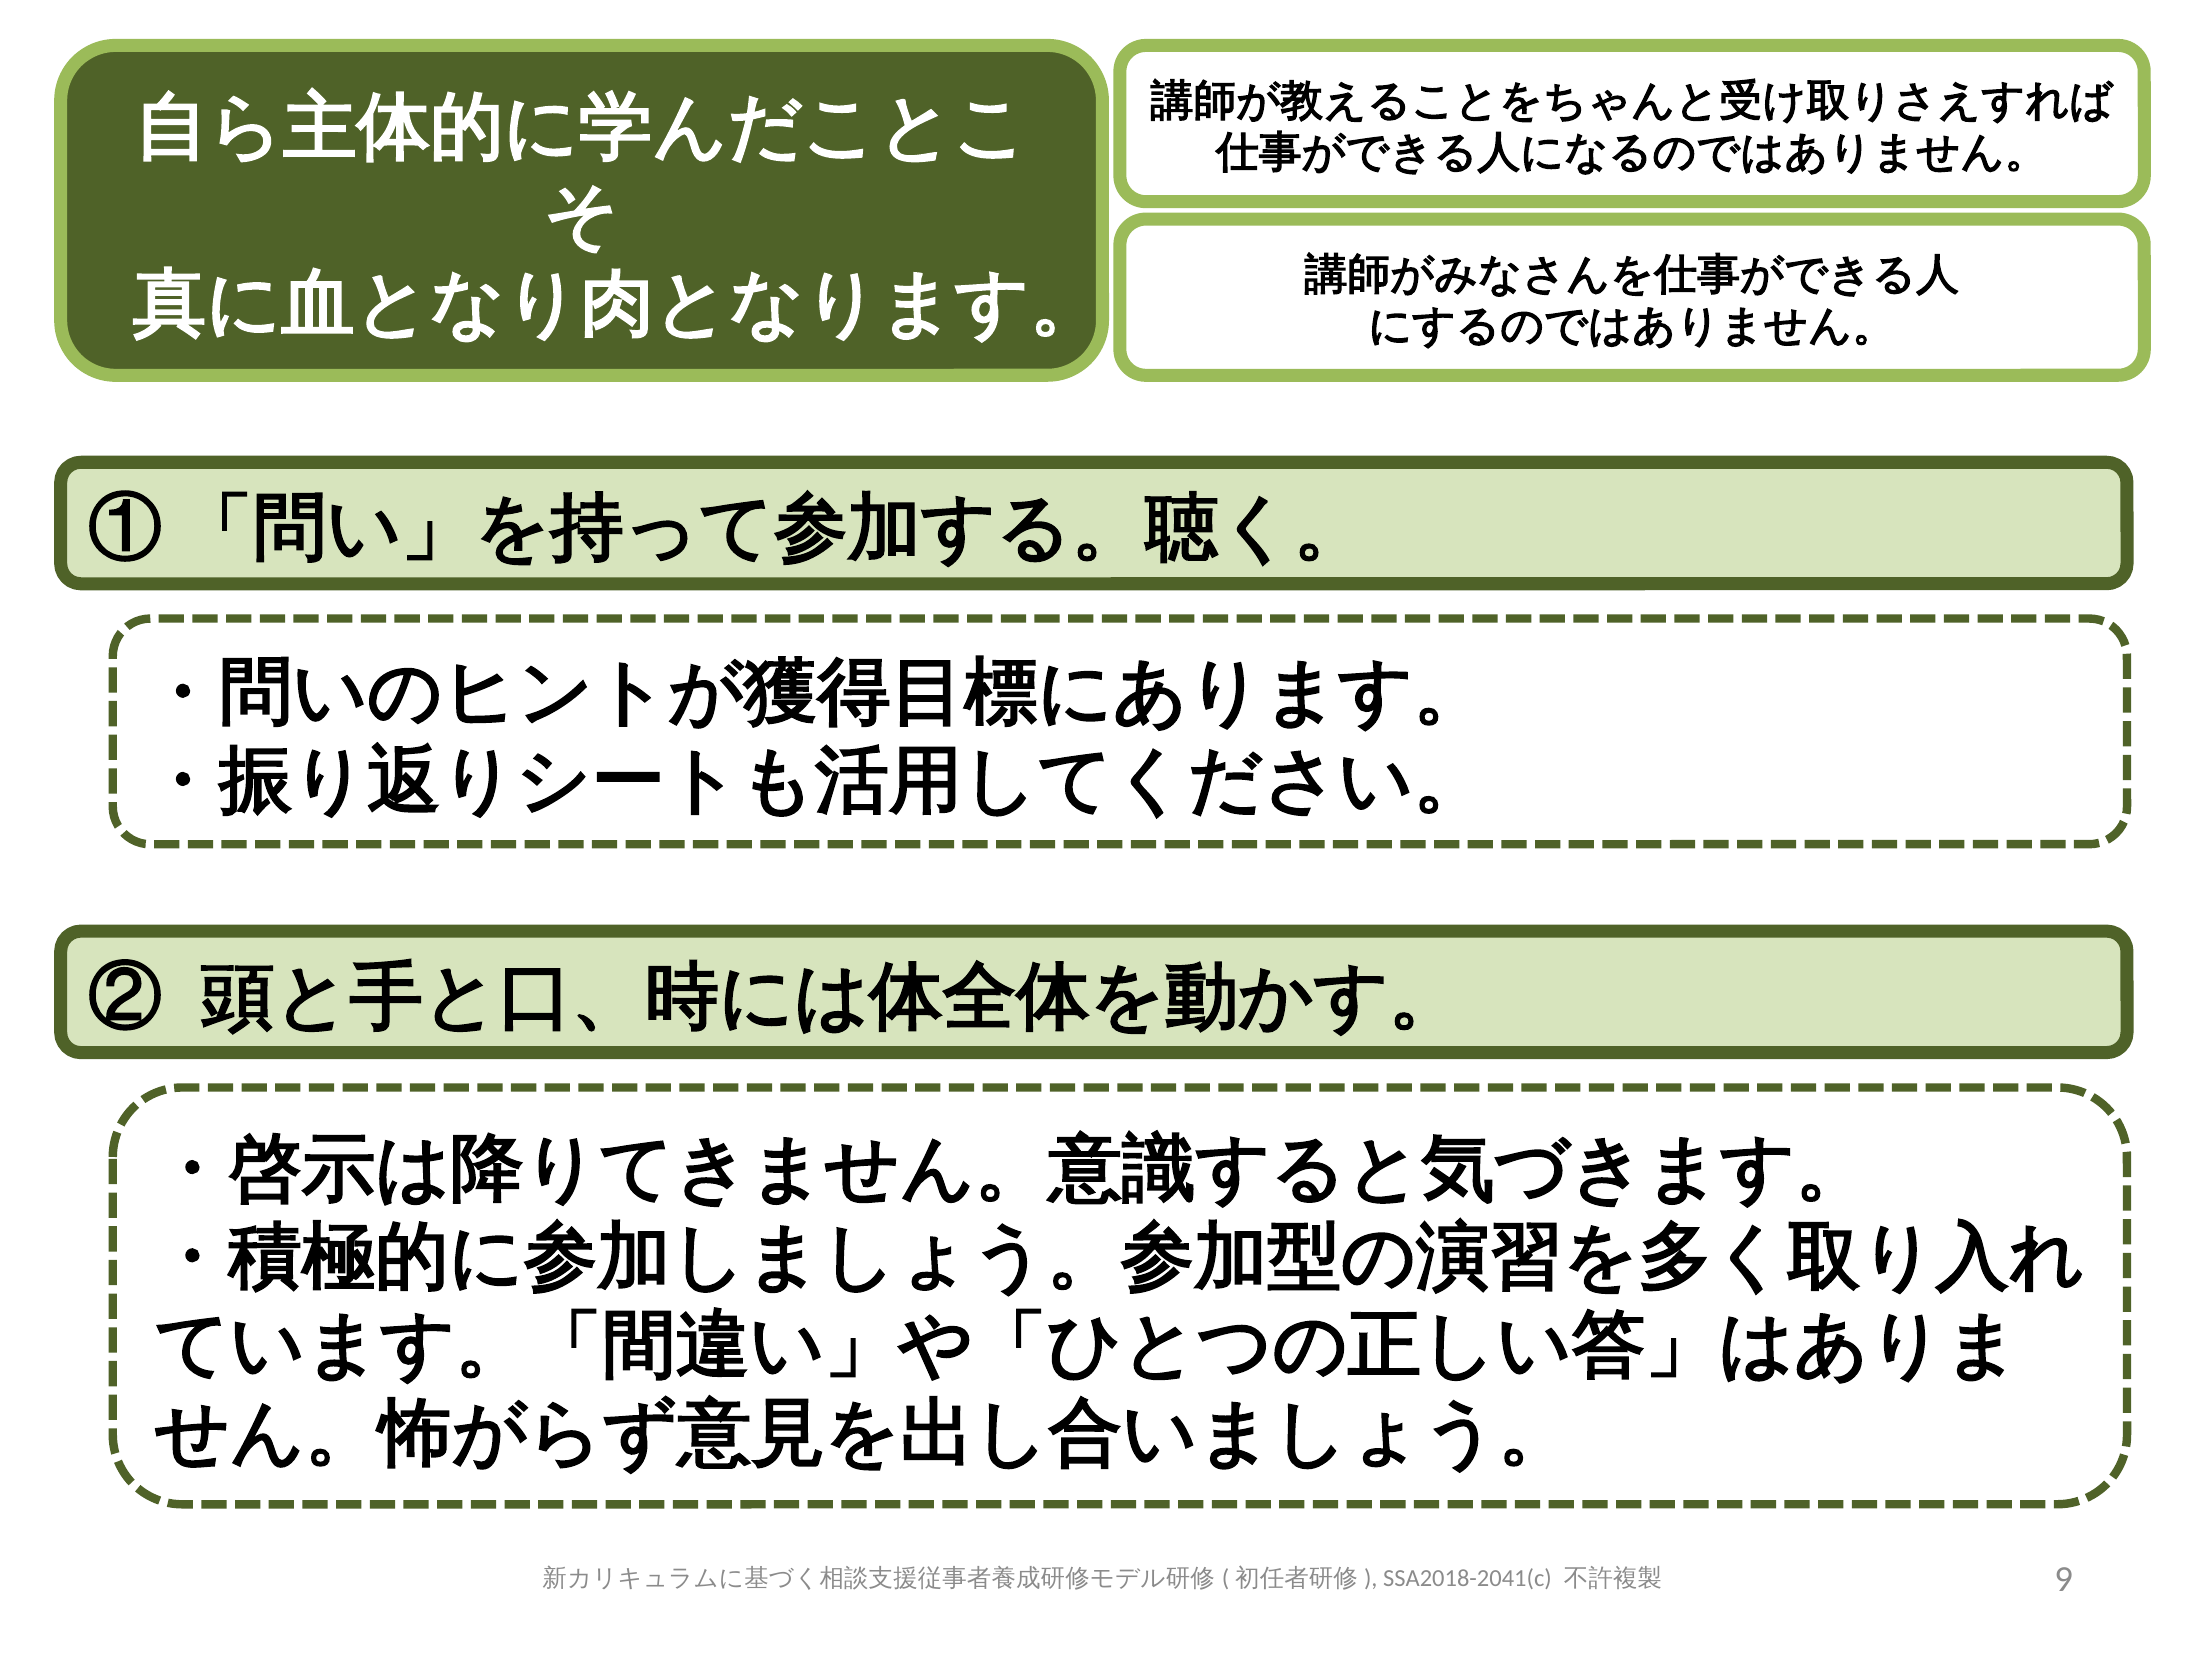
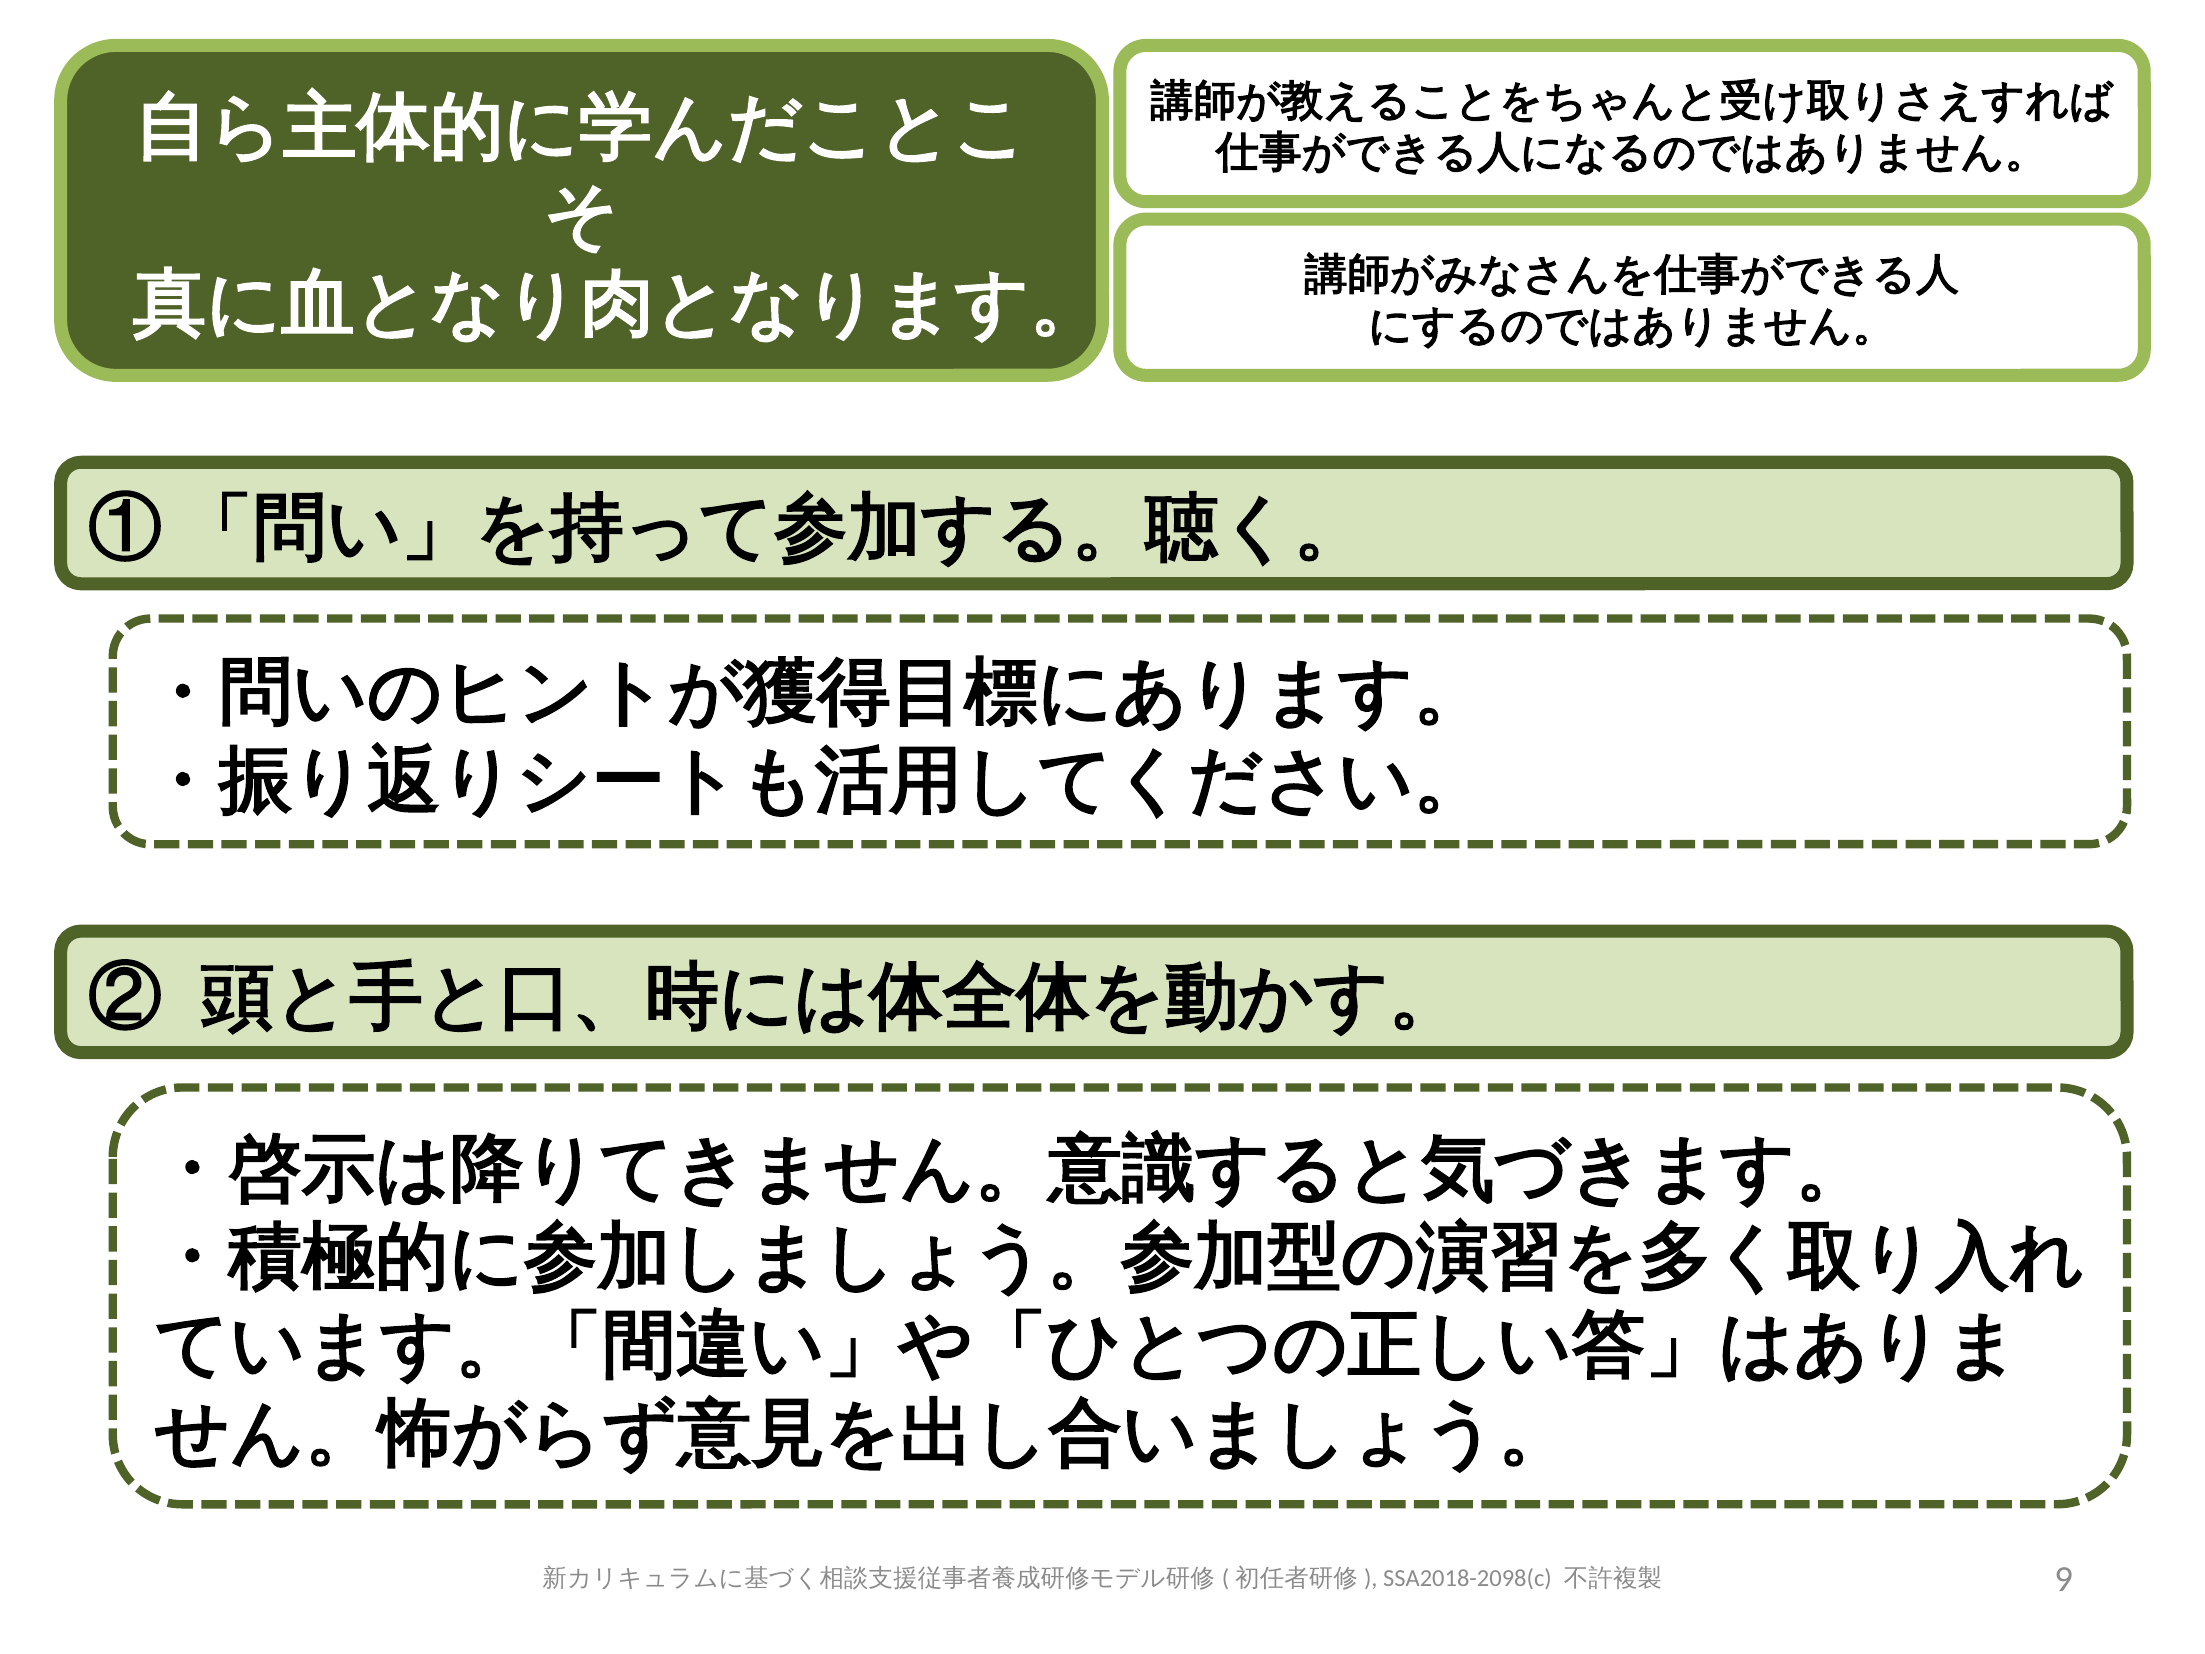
SSA2018-2041(c: SSA2018-2041(c -> SSA2018-2098(c (1467, 1578)
